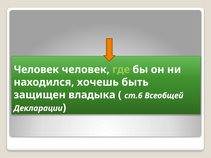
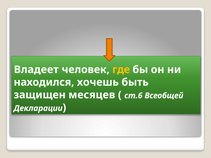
Человек: Человек -> Владеет (36, 70)
где colour: light green -> yellow (121, 70)
владыка: владыка -> месяцев (92, 95)
